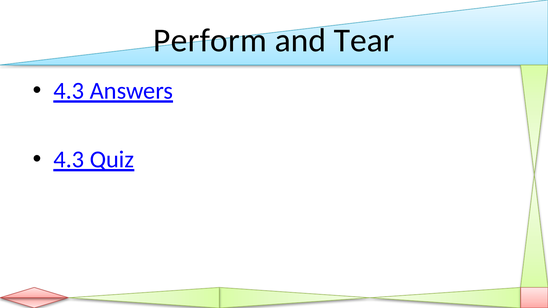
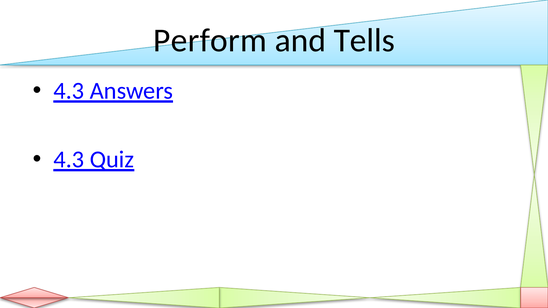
Tear: Tear -> Tells (364, 40)
